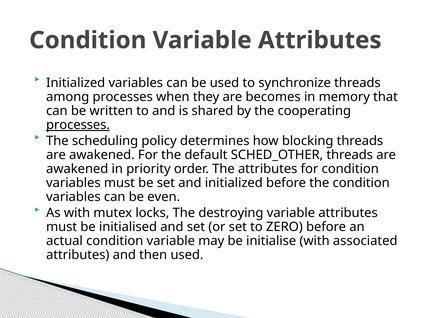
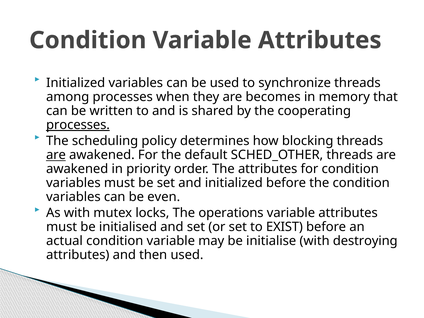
are underline: none -> present (56, 155)
destroying: destroying -> operations (231, 213)
ZERO: ZERO -> EXIST (284, 227)
associated: associated -> destroying (365, 241)
